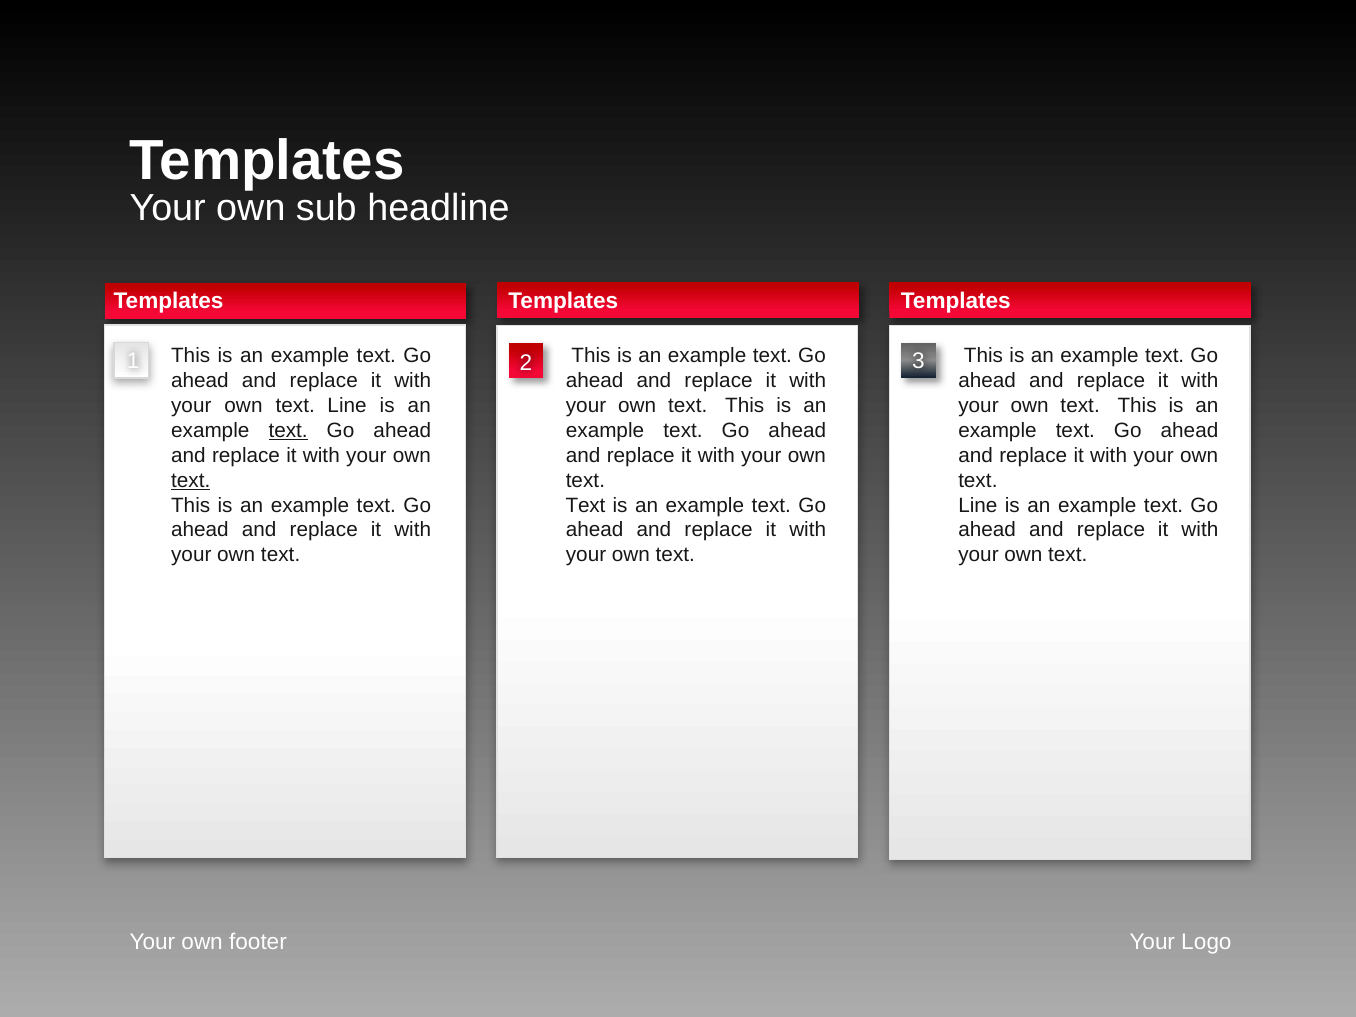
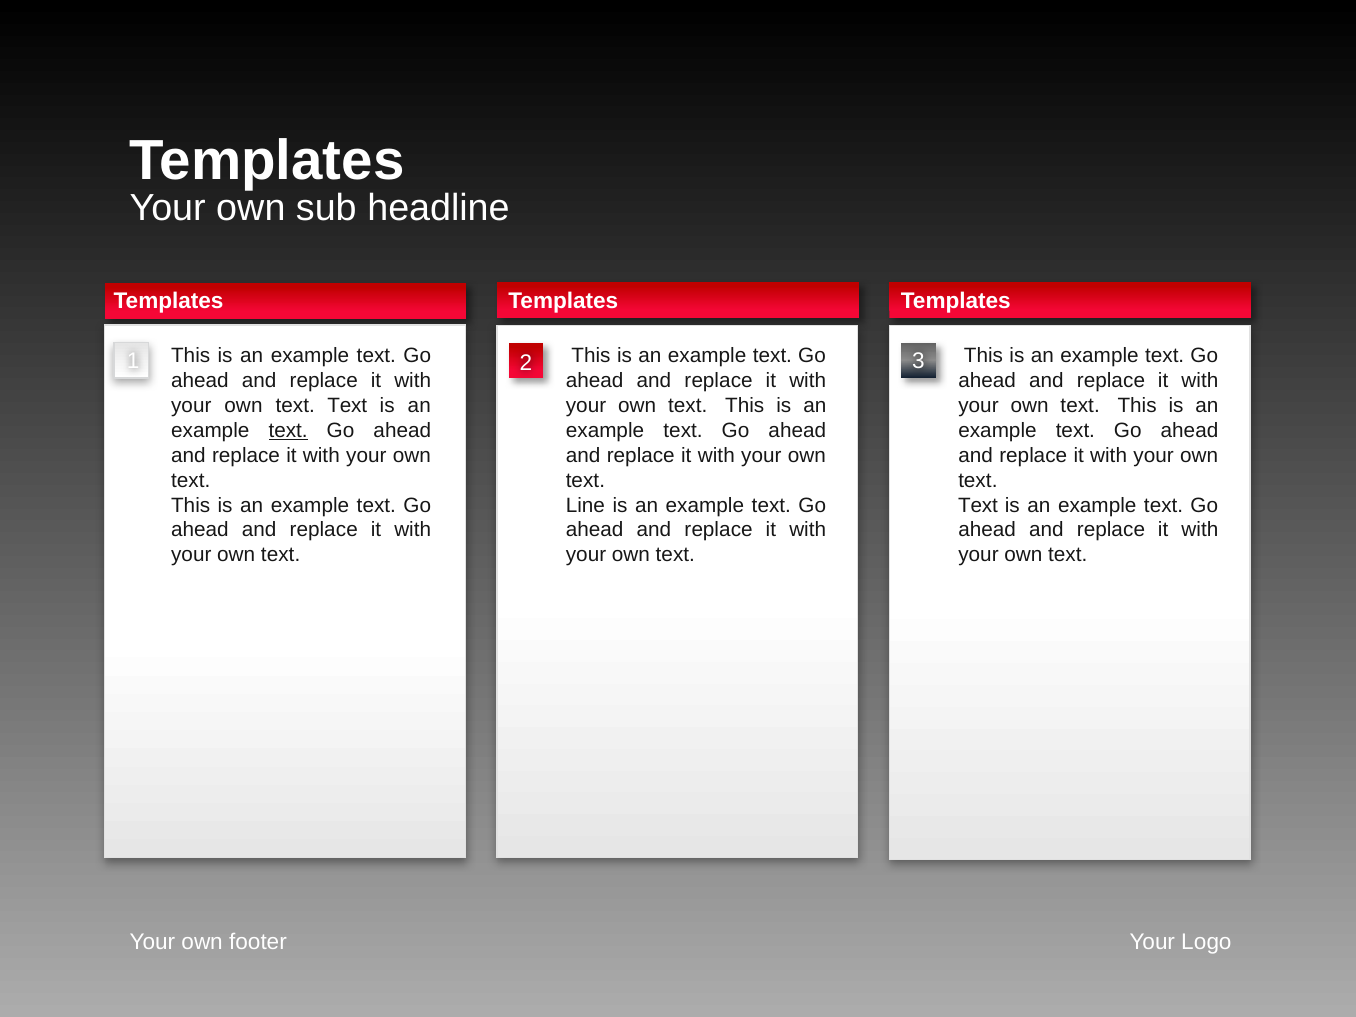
Line: Line -> Text (347, 406)
text underline: present -> none (191, 480)
Text: Text -> Line (585, 505)
Line: Line -> Text (978, 505)
